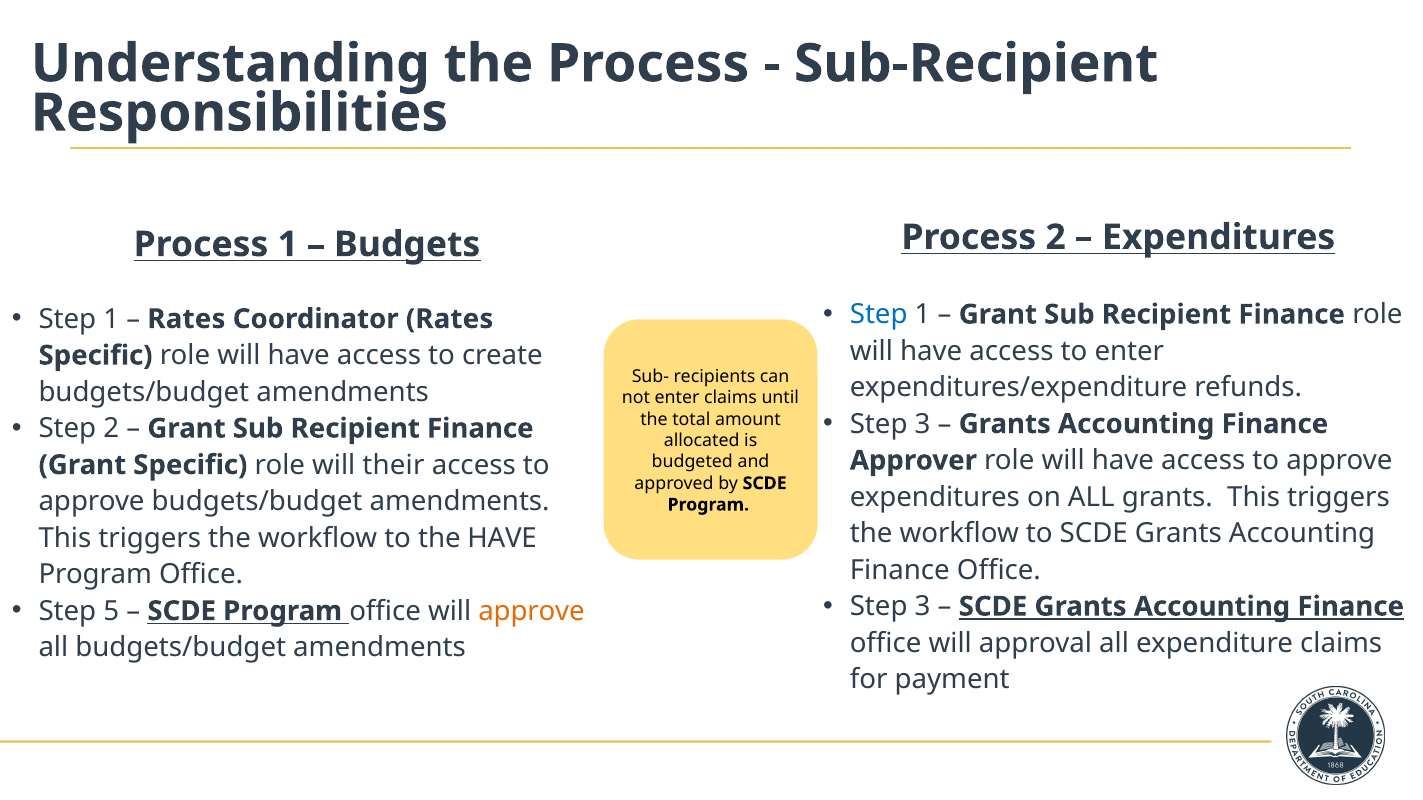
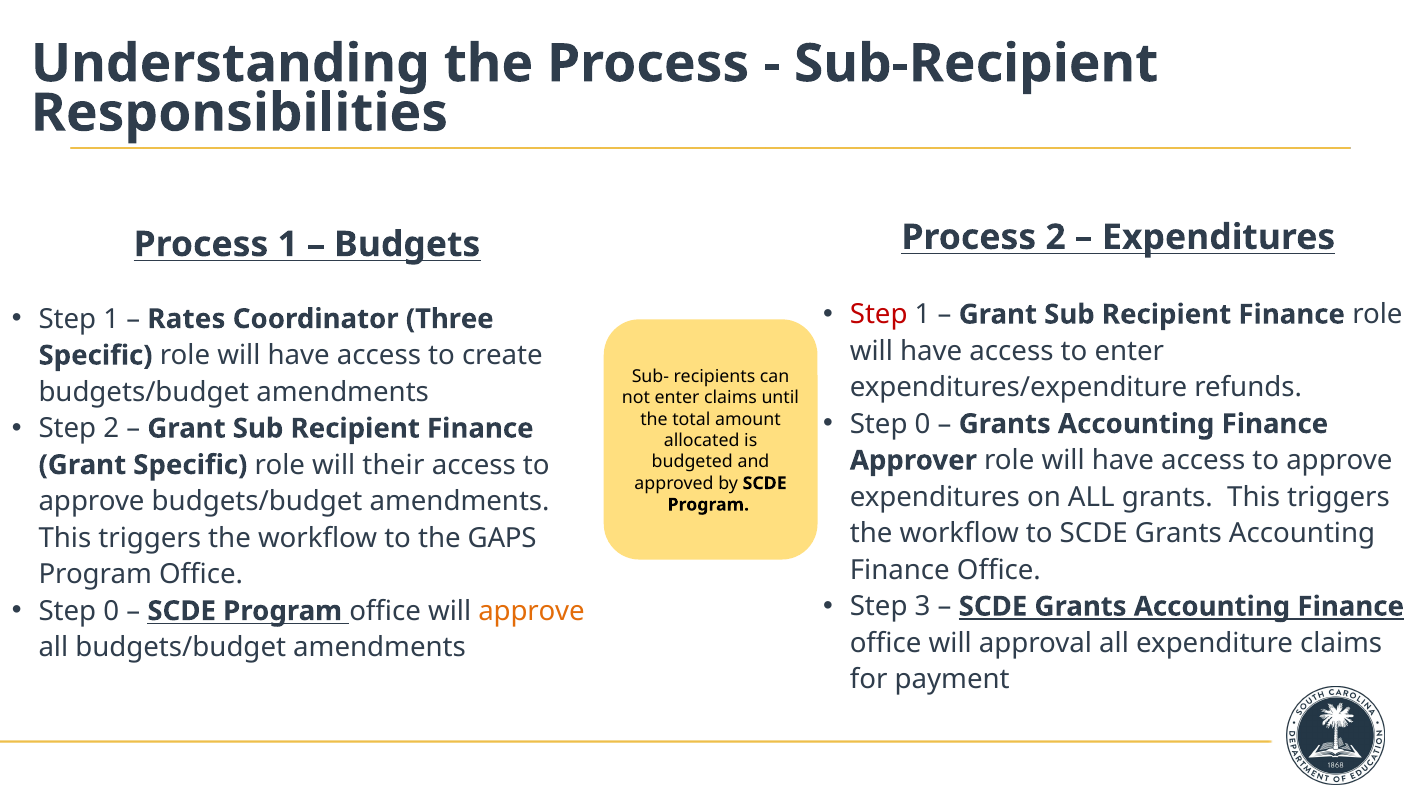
Step colour: blue -> red (879, 315)
Coordinator Rates: Rates -> Three (450, 319)
3: 3 -> 0 (923, 424)
the HAVE: HAVE -> GAPS (502, 538)
5: 5 -> 0 (111, 611)
